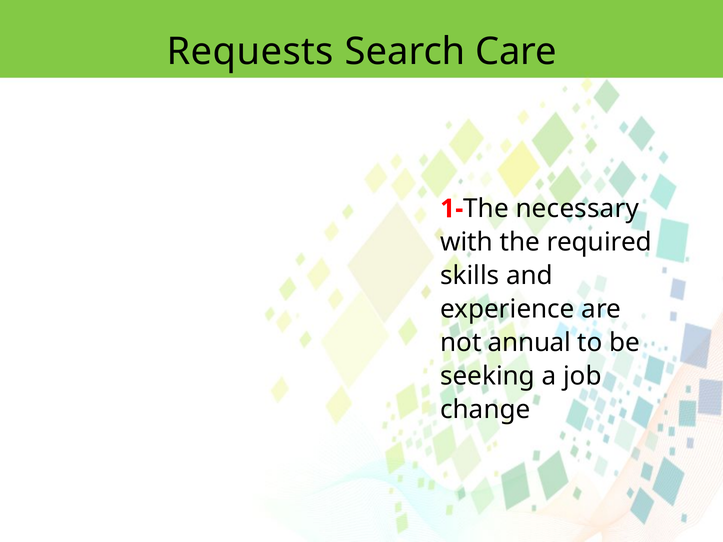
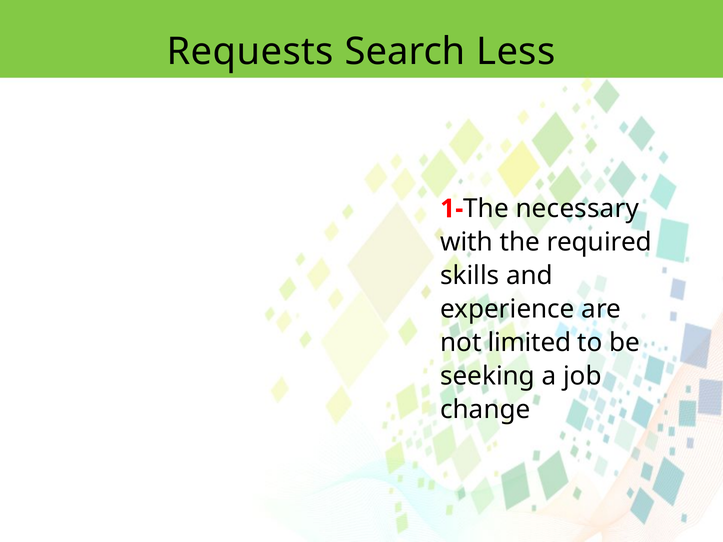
Care: Care -> Less (516, 52)
annual: annual -> limited (529, 343)
